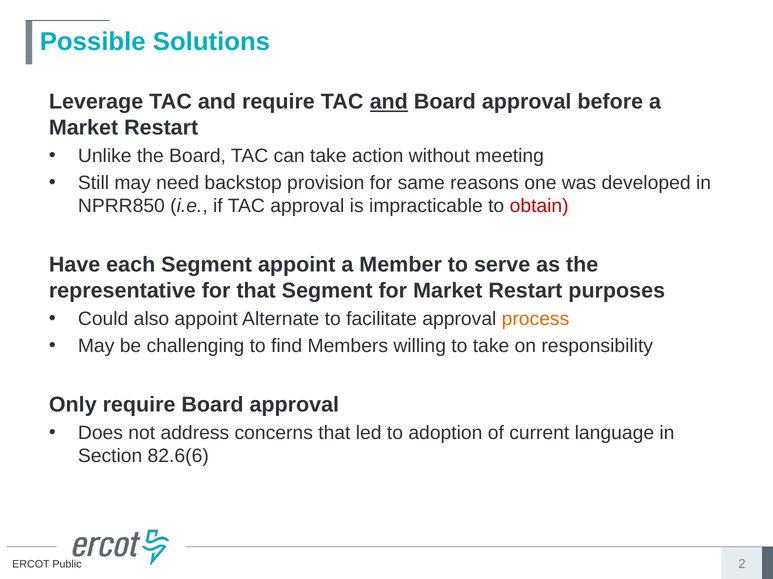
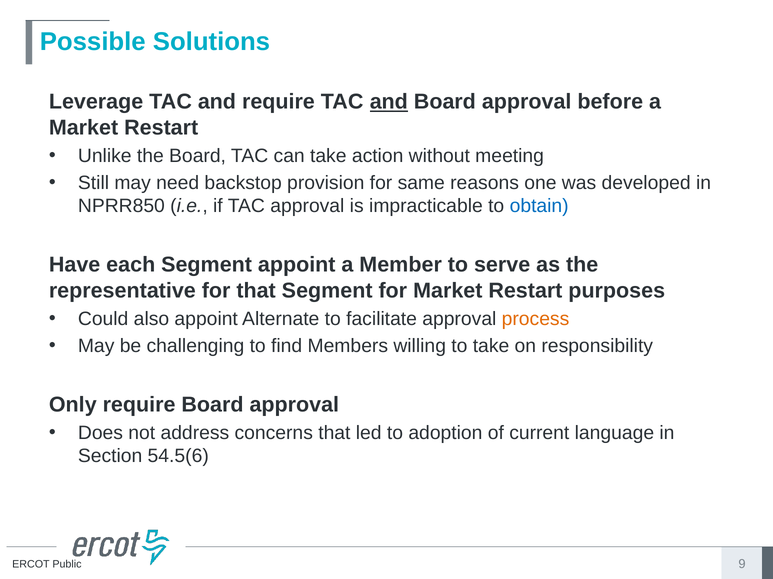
obtain colour: red -> blue (539, 206)
82.6(6: 82.6(6 -> 54.5(6 (178, 457)
2: 2 -> 9 (742, 565)
